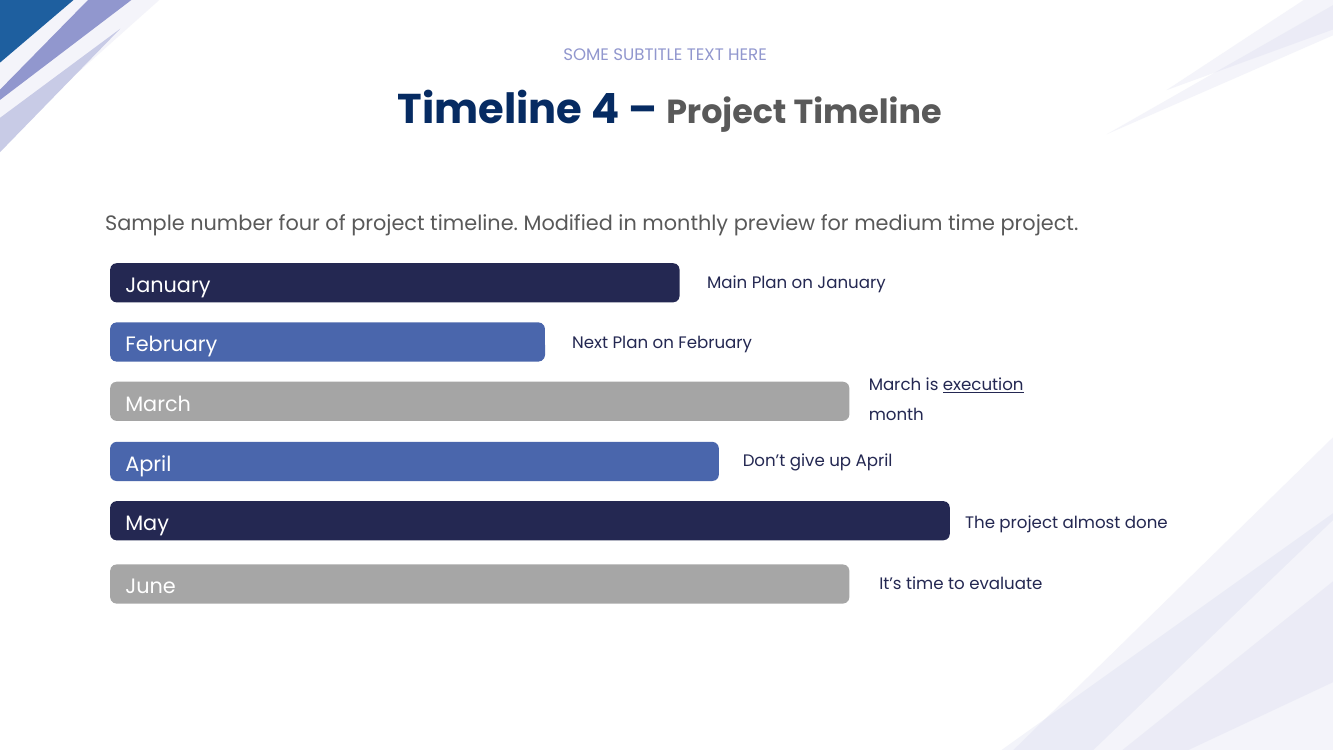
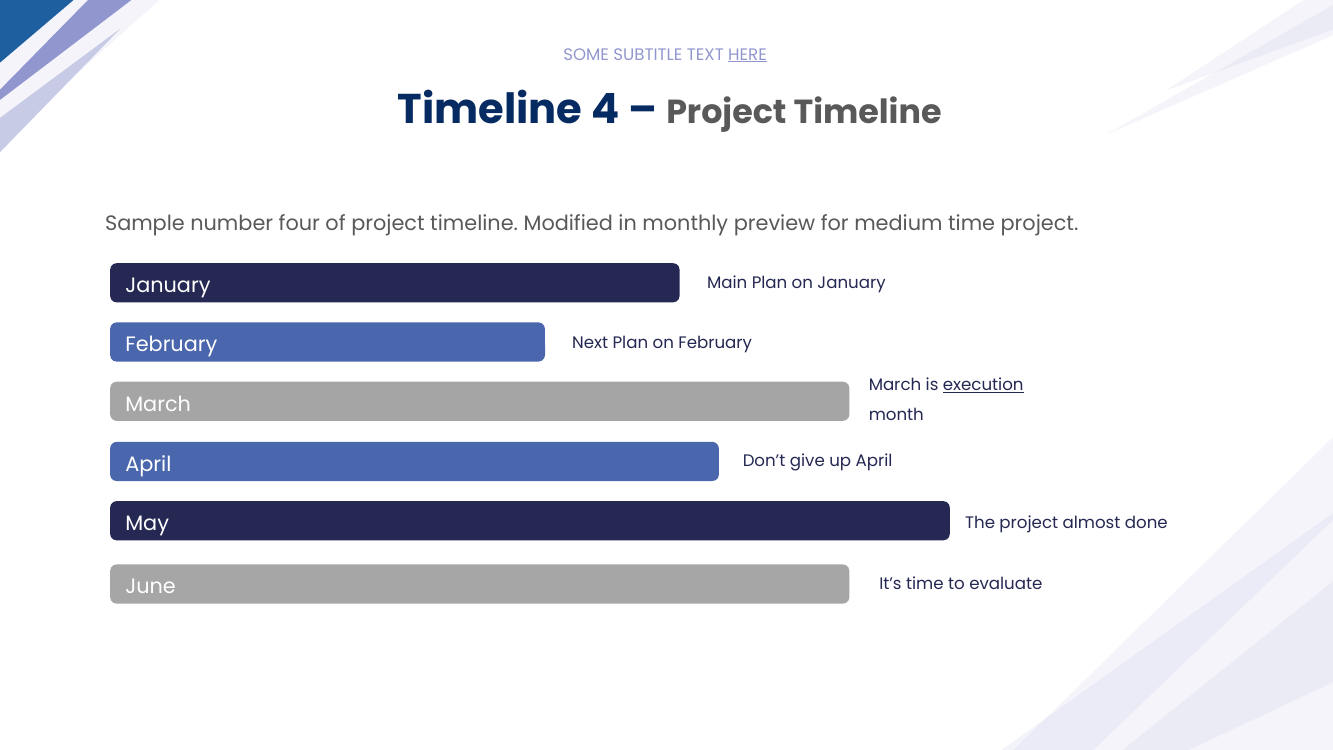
HERE underline: none -> present (748, 55)
